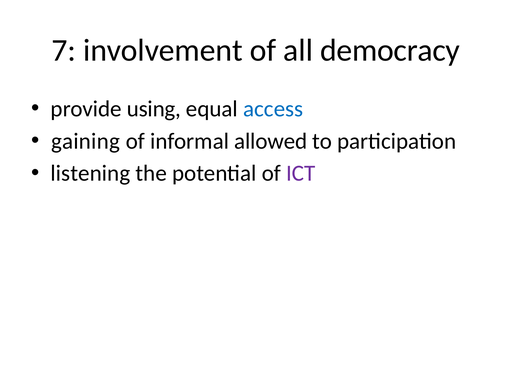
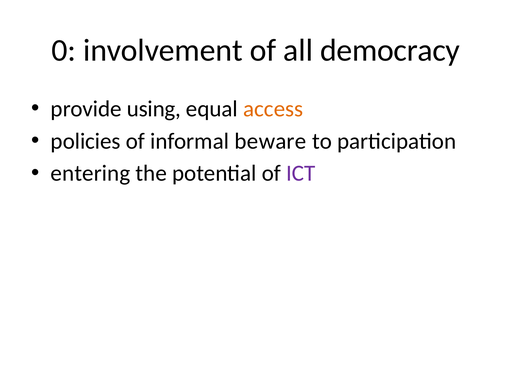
7: 7 -> 0 (64, 50)
access colour: blue -> orange (273, 109)
gaining: gaining -> policies (86, 141)
allowed: allowed -> beware (271, 141)
listening: listening -> entering (90, 173)
